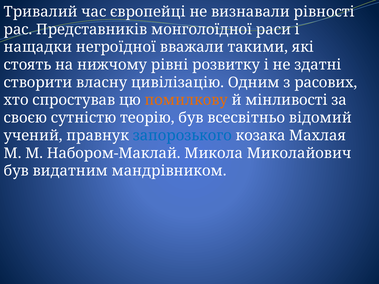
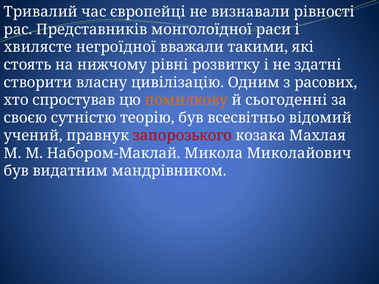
нащадки: нащадки -> хвилясте (38, 47)
мінливості: мінливості -> сьогоденні (286, 100)
запорозького colour: blue -> red (182, 136)
